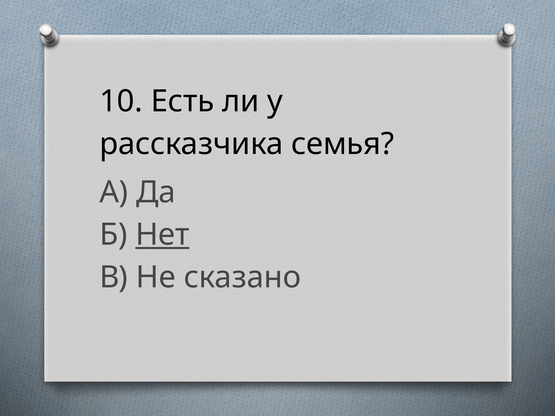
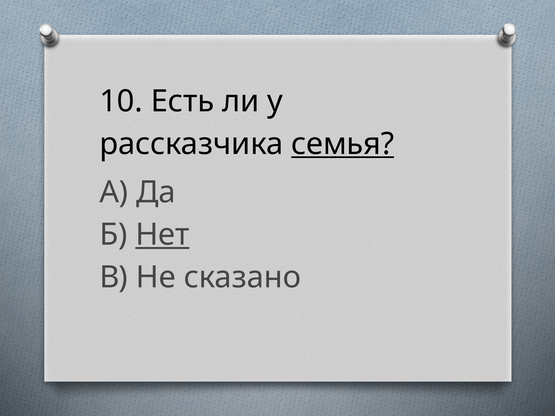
семья underline: none -> present (343, 144)
